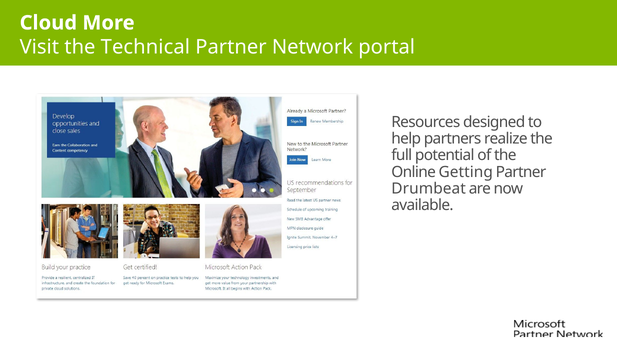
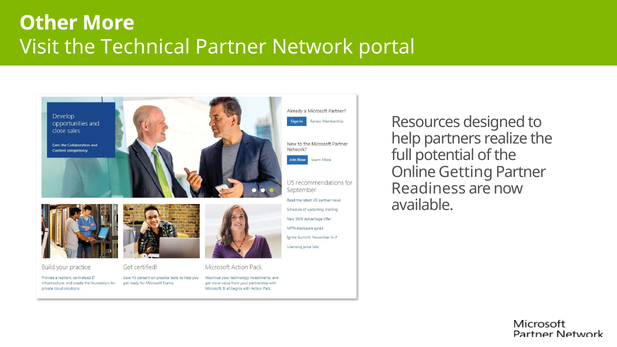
Cloud: Cloud -> Other (48, 23)
Drumbeat: Drumbeat -> Readiness (429, 189)
